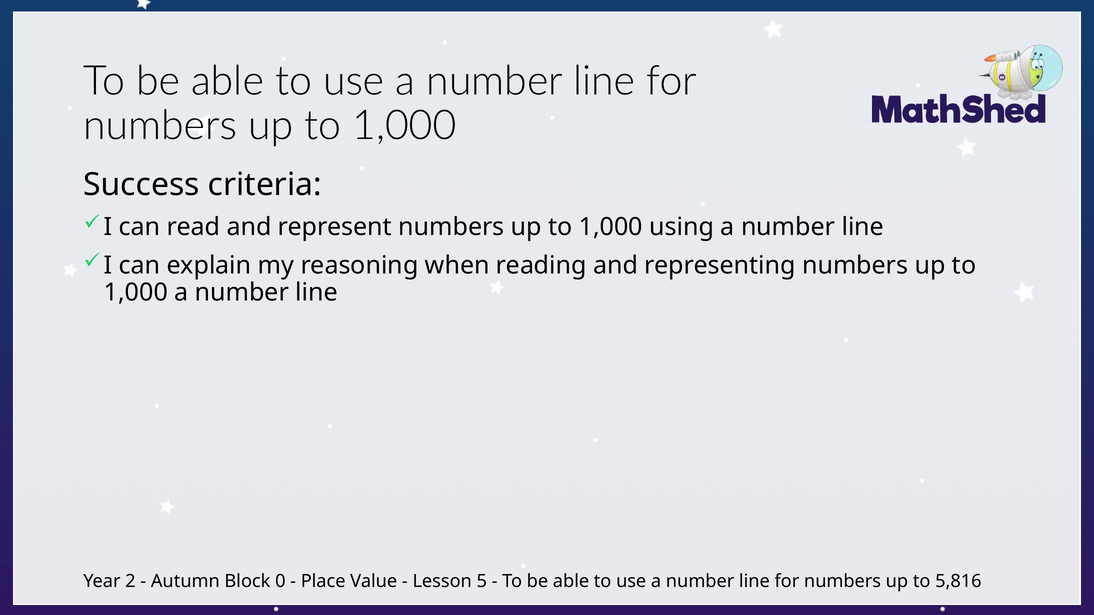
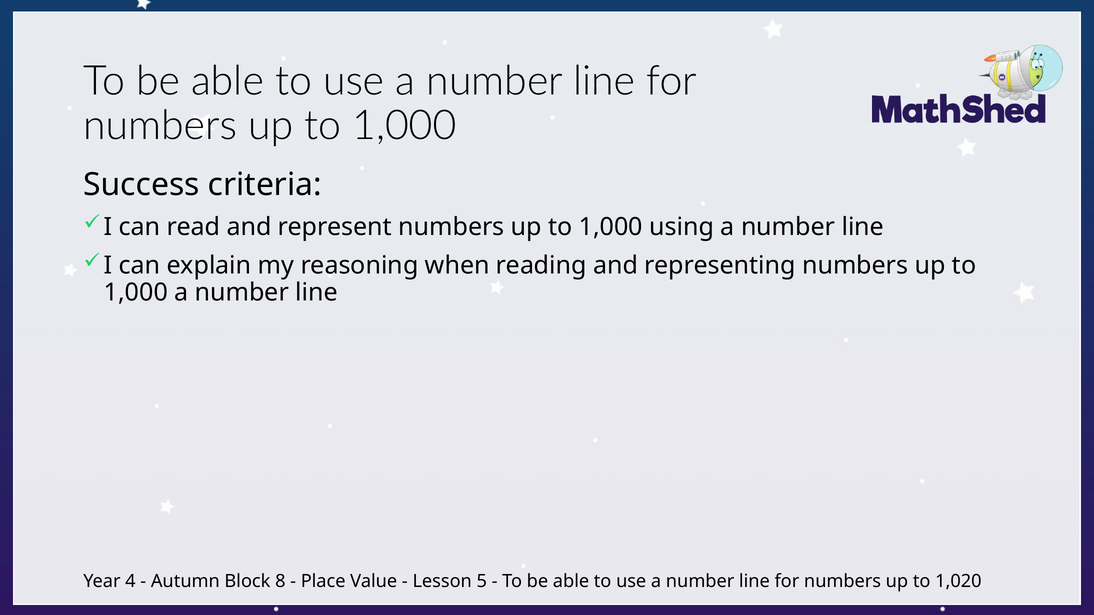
2: 2 -> 4 (130, 581)
0: 0 -> 8 (280, 581)
5,816: 5,816 -> 1,020 (958, 581)
